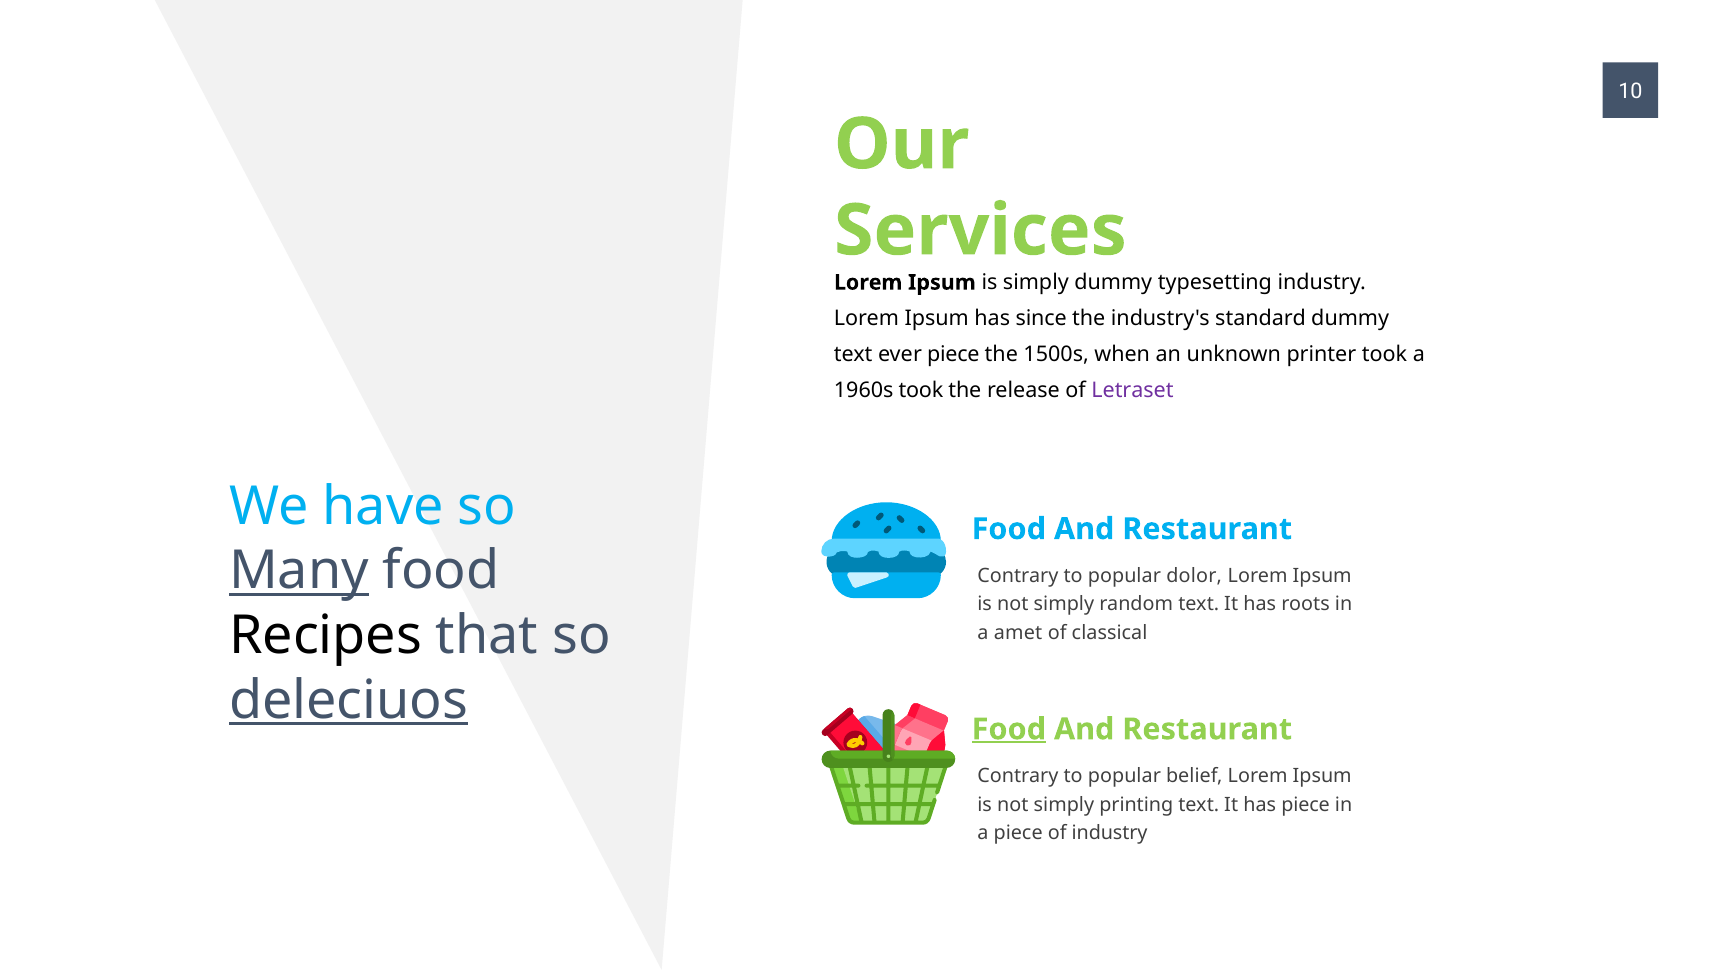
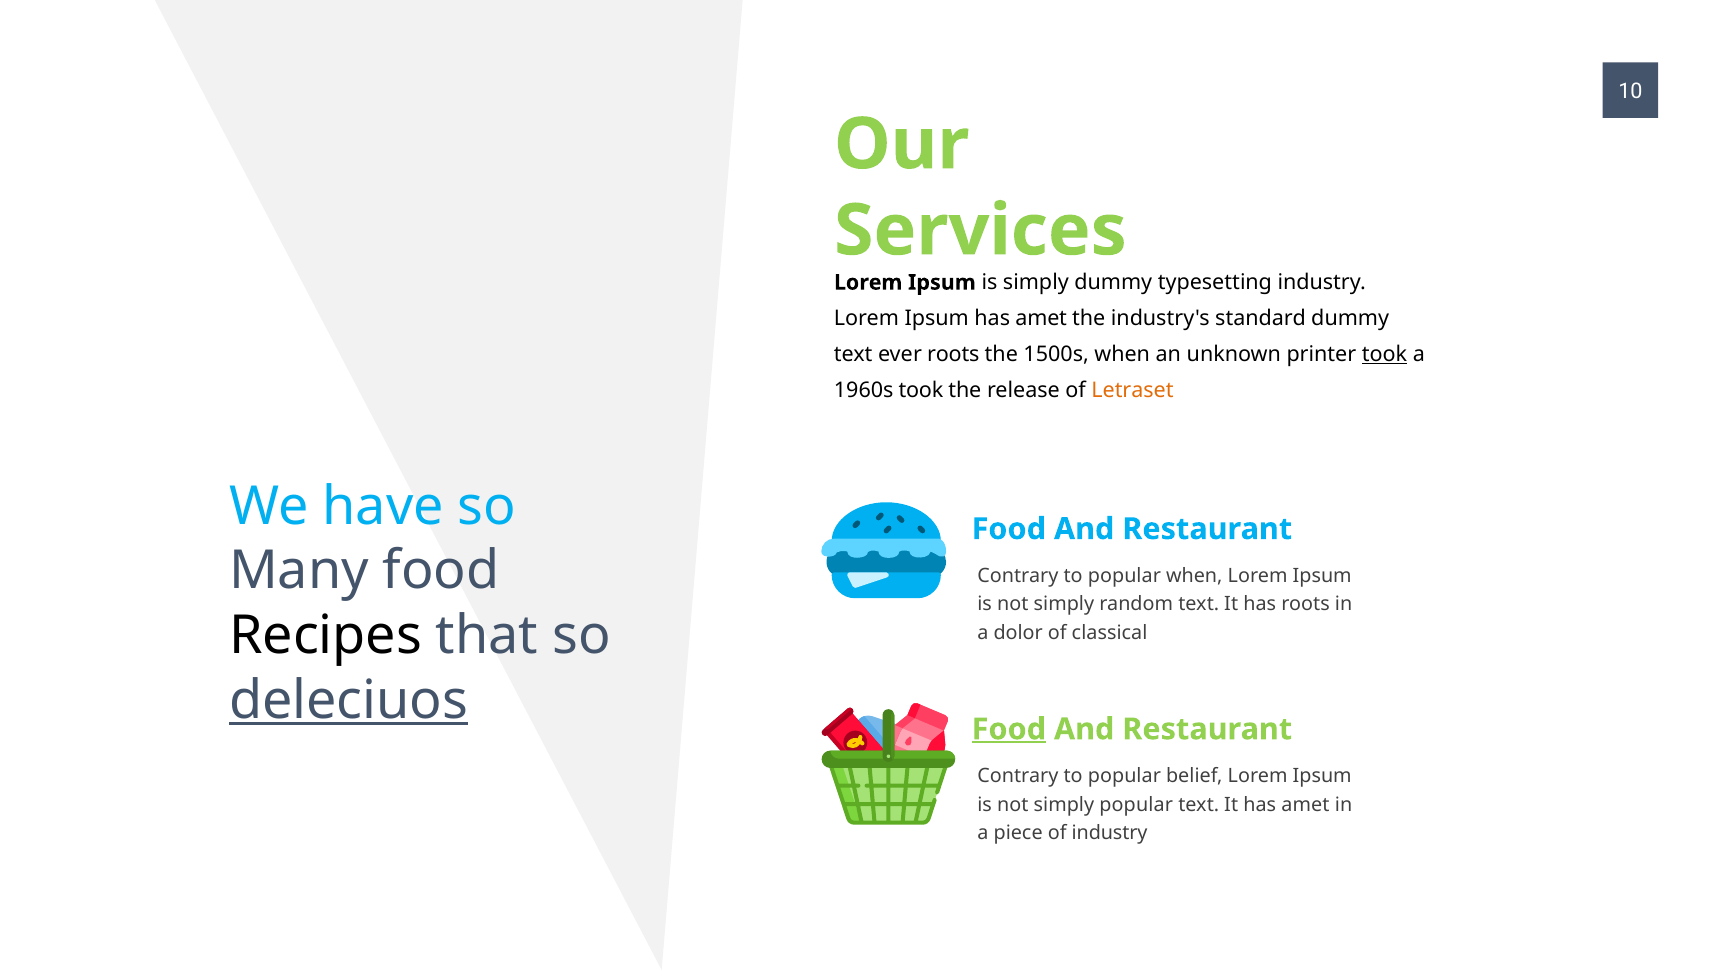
Ipsum has since: since -> amet (1041, 319)
ever piece: piece -> roots (953, 355)
took underline: none -> present (1385, 355)
Letraset colour: purple -> orange (1132, 390)
Many underline: present -> none (299, 571)
popular dolor: dolor -> when (1194, 576)
amet: amet -> dolor (1018, 633)
simply printing: printing -> popular (1136, 805)
It has piece: piece -> amet (1305, 805)
